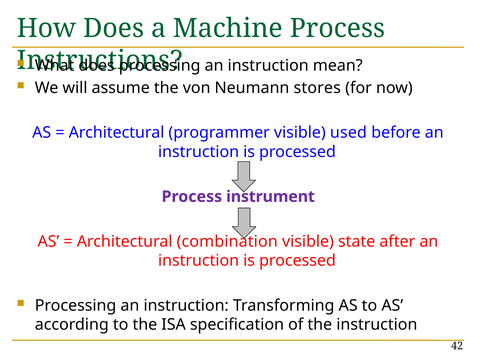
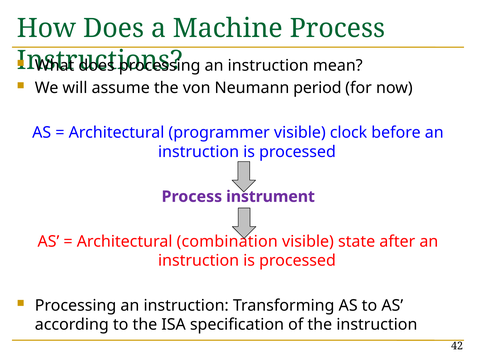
stores: stores -> period (317, 88)
used: used -> clock (349, 133)
